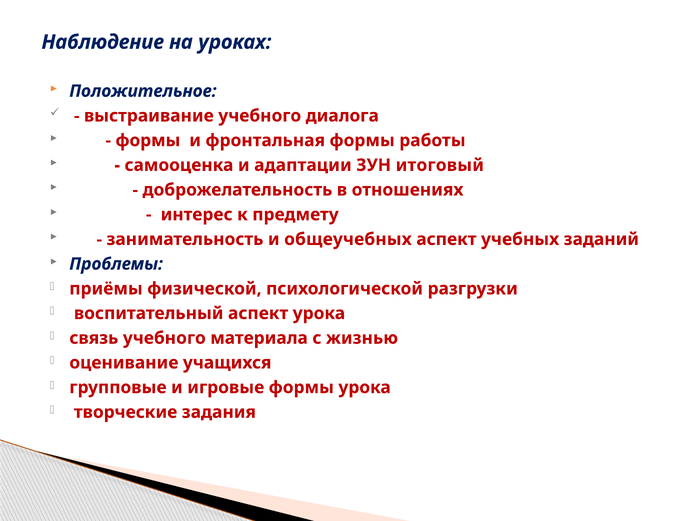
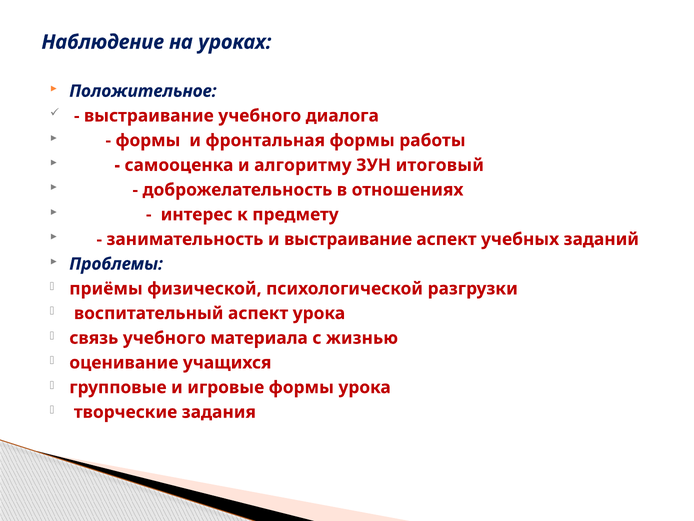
адаптации: адаптации -> алгоритму (303, 165)
и общеучебных: общеучебных -> выстраивание (348, 239)
